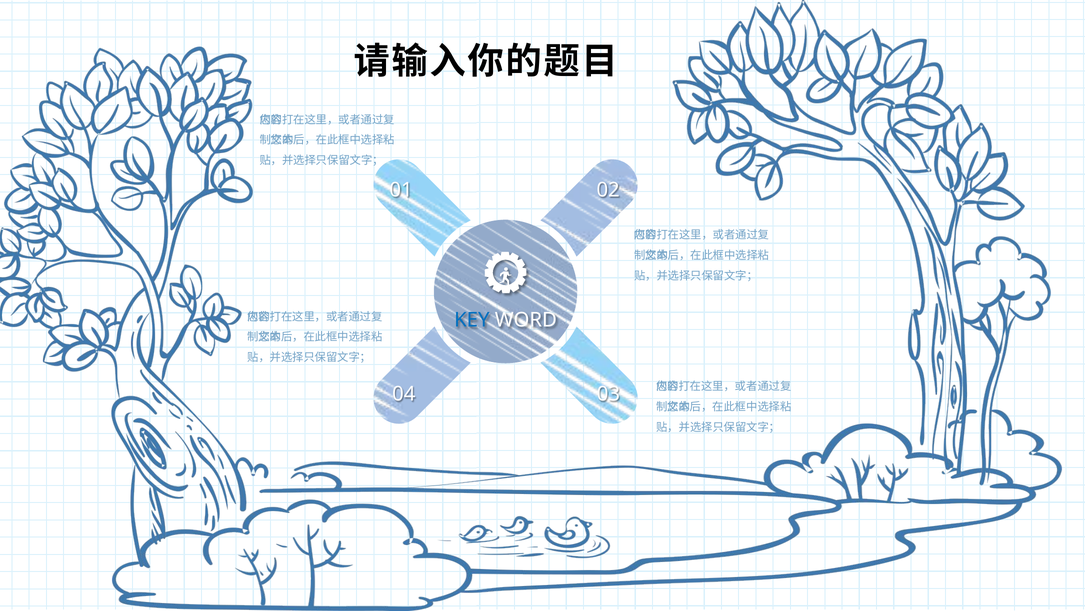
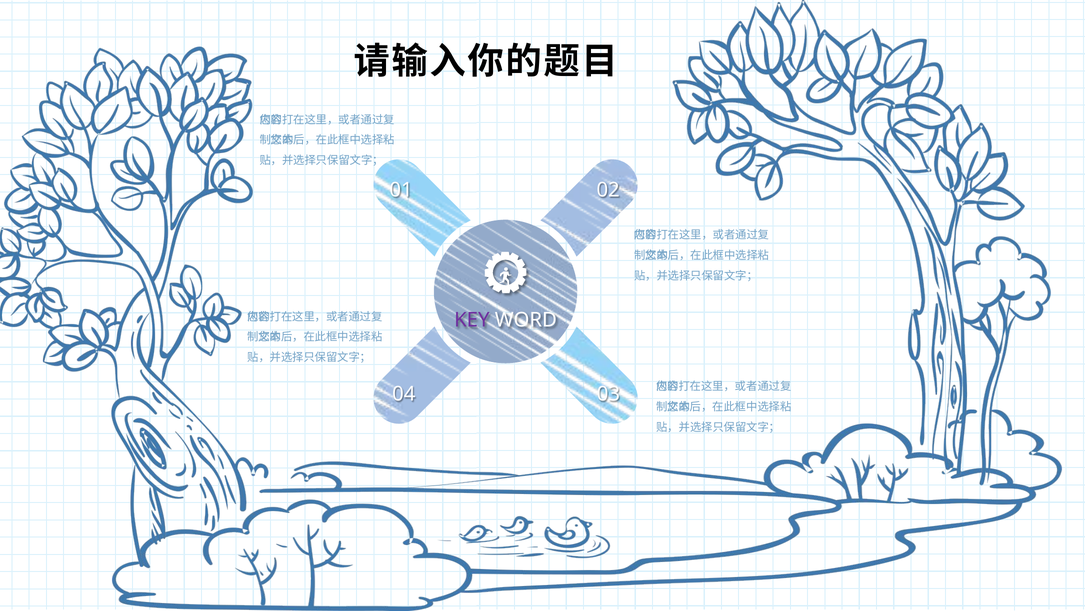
KEY colour: blue -> purple (472, 320)
